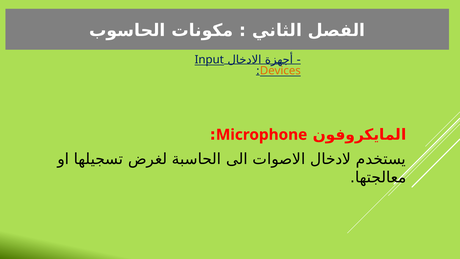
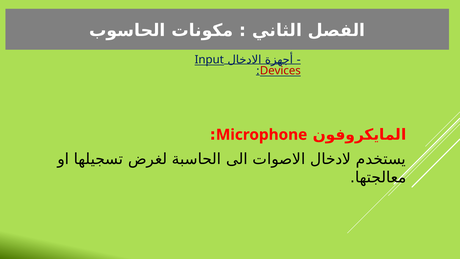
Devices colour: orange -> red (280, 71)
